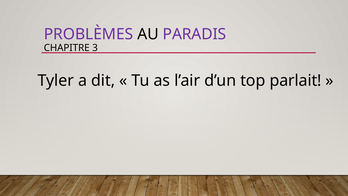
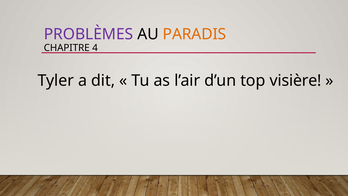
PARADIS colour: purple -> orange (194, 34)
3: 3 -> 4 (95, 48)
parlait: parlait -> visière (296, 81)
